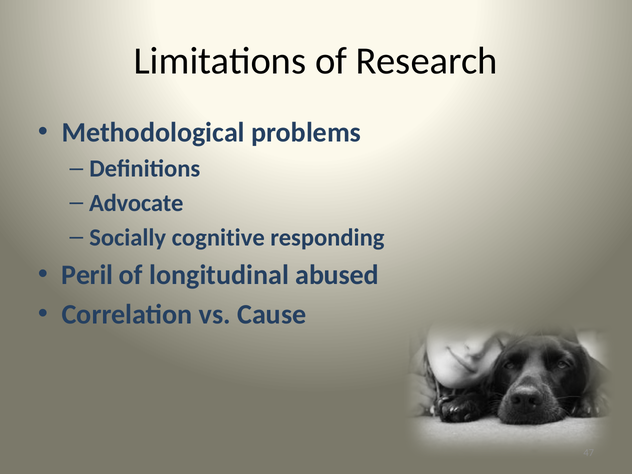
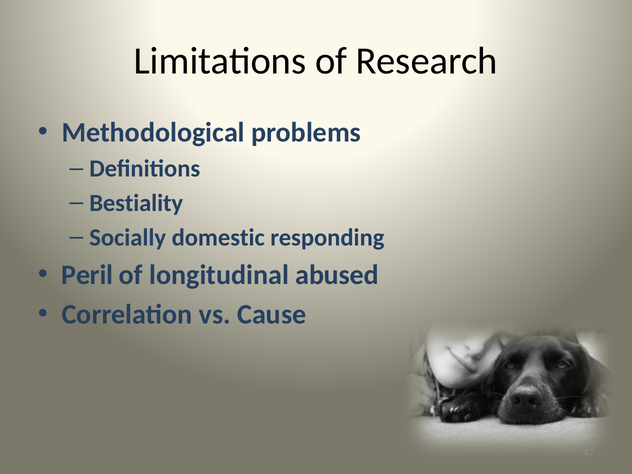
Advocate: Advocate -> Bestiality (136, 203)
cognitive: cognitive -> domestic (218, 238)
